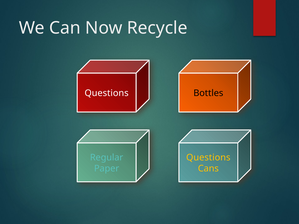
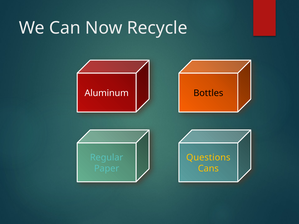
Questions: Questions -> Aluminum (107, 93)
